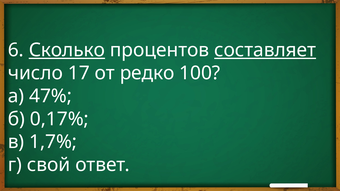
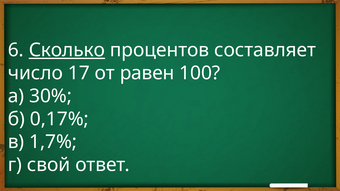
составляет underline: present -> none (265, 50)
редко: редко -> равен (147, 73)
47%: 47% -> 30% (51, 96)
